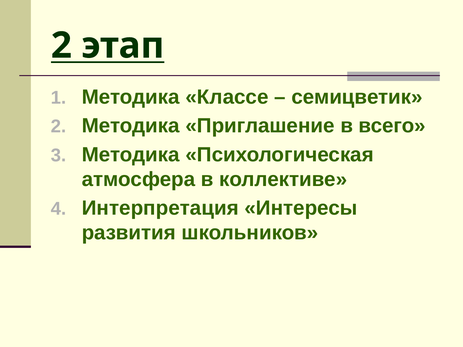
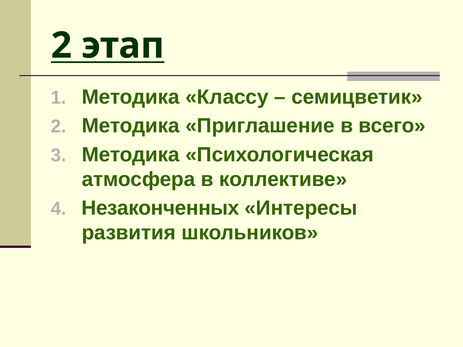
Классе: Классе -> Классу (227, 97)
Интерпретация: Интерпретация -> Незаконченных (160, 208)
